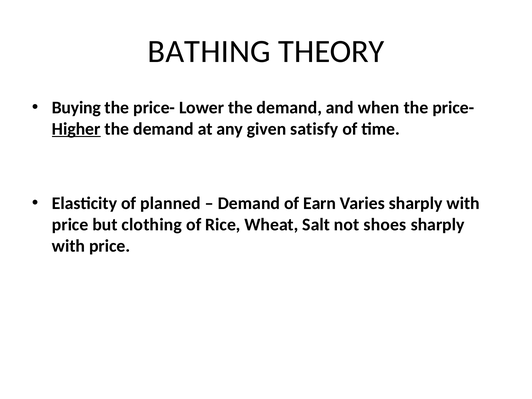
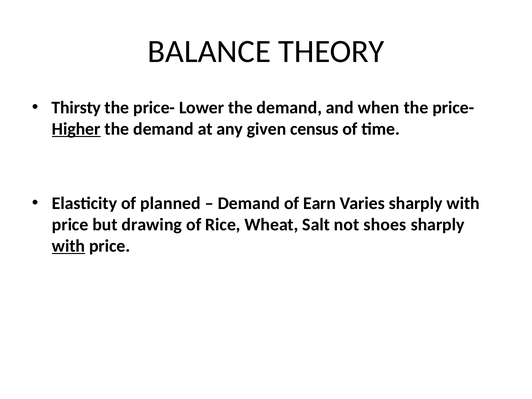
BATHING: BATHING -> BALANCE (209, 51)
Buying: Buying -> Thirsty (76, 108)
satisfy: satisfy -> census (314, 129)
clothing: clothing -> drawing (152, 225)
with underline: none -> present (68, 246)
